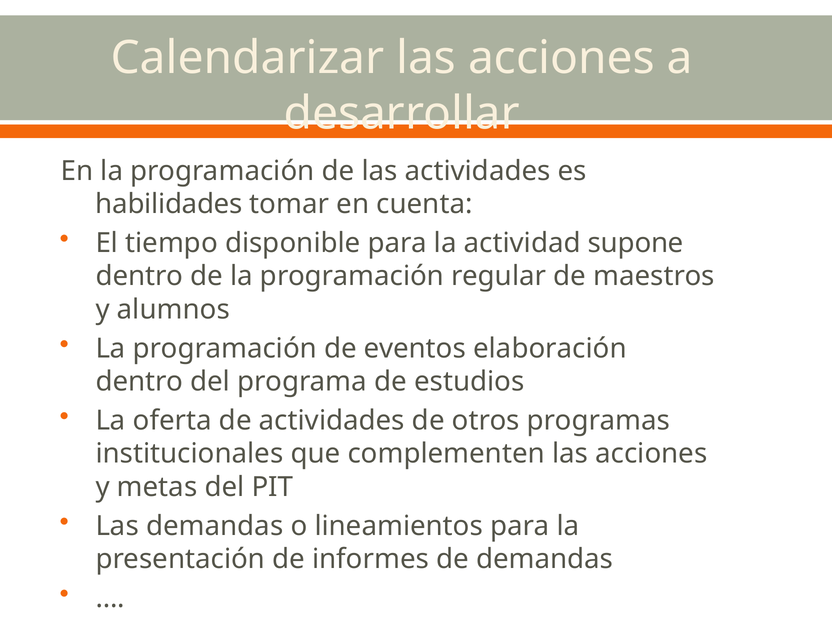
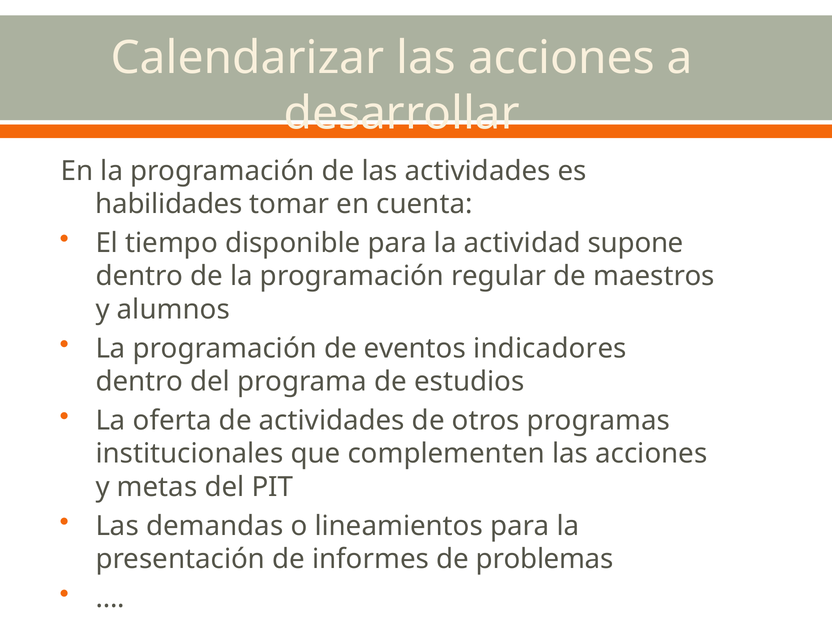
elaboración: elaboración -> indicadores (550, 348)
de demandas: demandas -> problemas (545, 559)
